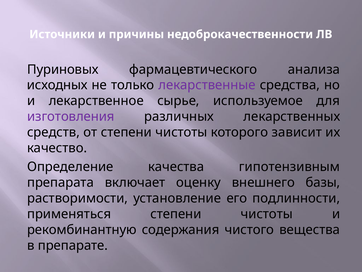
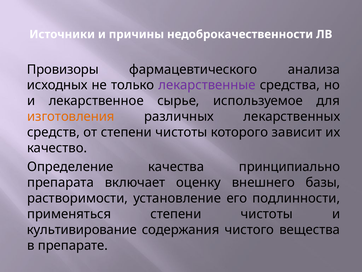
Пуриновых: Пуриновых -> Провизоры (63, 69)
изготовления colour: purple -> orange (71, 116)
гипотензивным: гипотензивным -> принципиально (289, 167)
рекомбинантную: рекомбинантную -> культивирование (82, 229)
